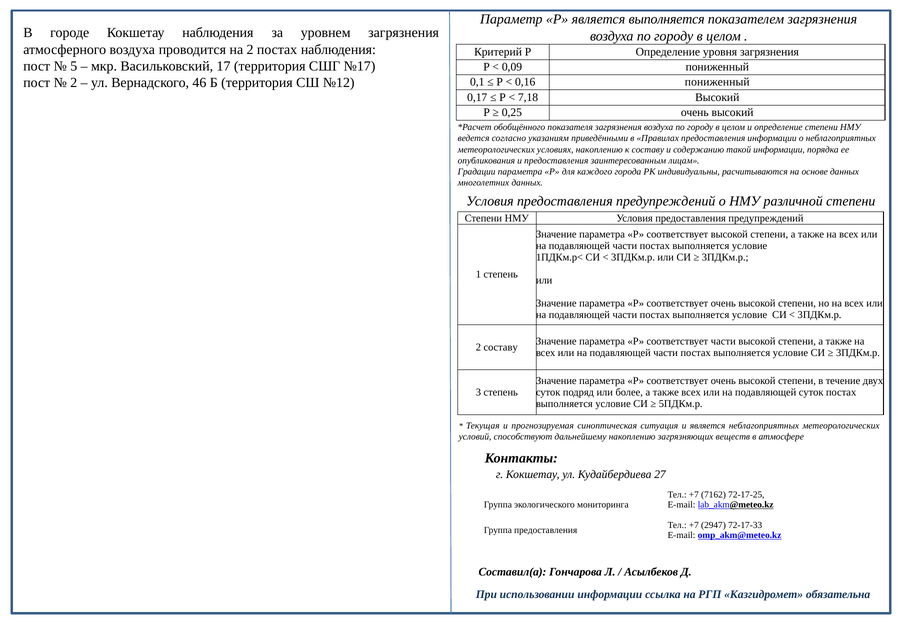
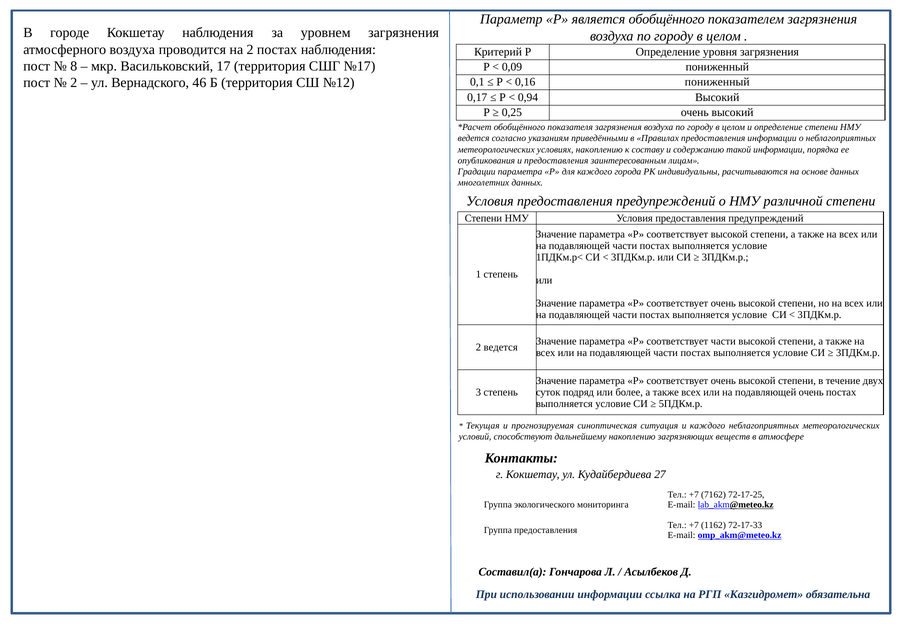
является выполняется: выполняется -> обобщённого (667, 19)
5: 5 -> 8 (74, 66)
7,18: 7,18 -> 0,94 (528, 97)
2 составу: составу -> ведется (501, 347)
подавляющей суток: суток -> очень (811, 393)
и является: является -> каждого (708, 426)
2947: 2947 -> 1162 (713, 525)
